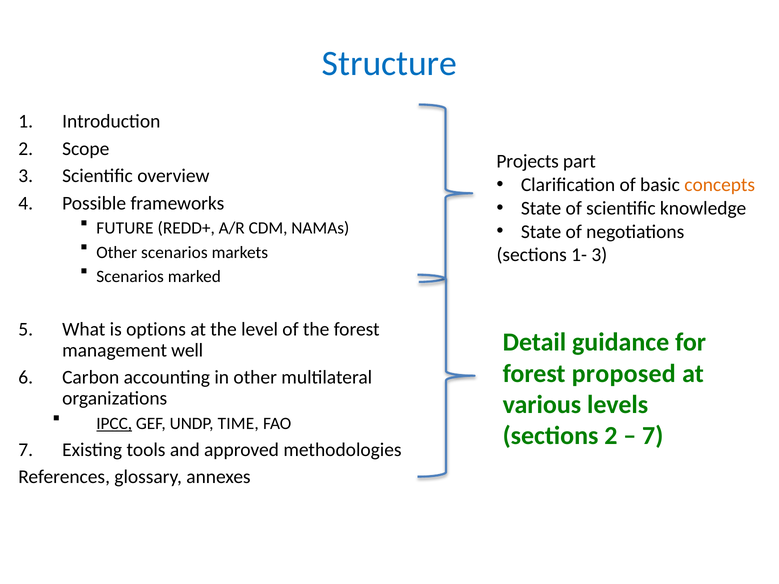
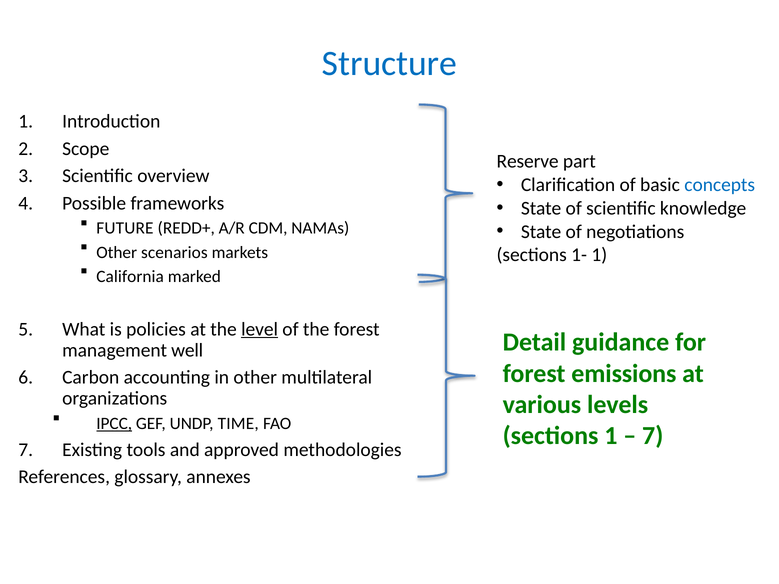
Projects: Projects -> Reserve (528, 162)
concepts colour: orange -> blue (720, 185)
1- 3: 3 -> 1 (599, 255)
Scenarios: Scenarios -> California (130, 277)
options: options -> policies (156, 329)
level underline: none -> present (260, 329)
proposed: proposed -> emissions (624, 374)
sections 2: 2 -> 1 (611, 436)
